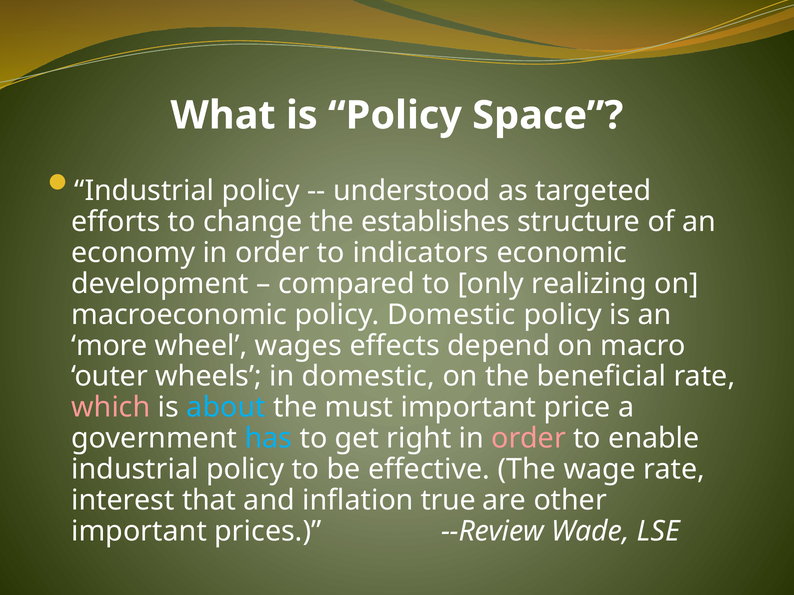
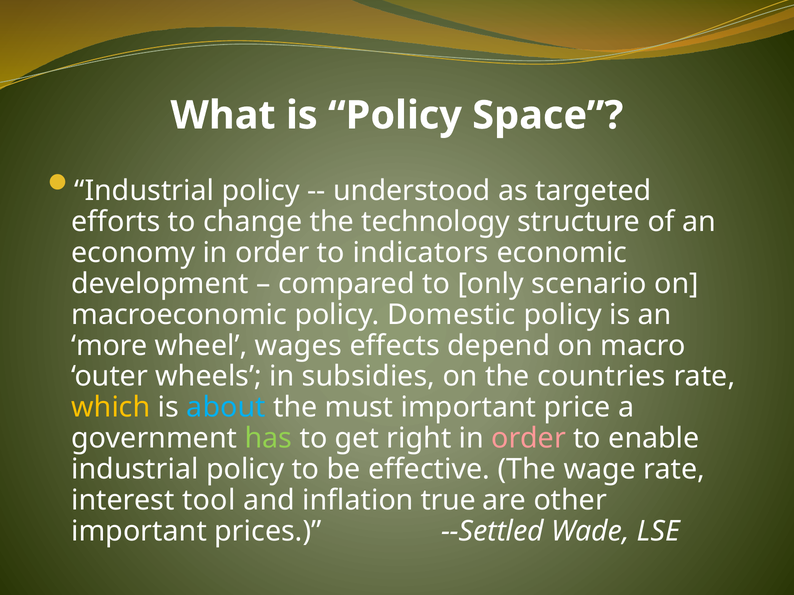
establishes: establishes -> technology (436, 222)
realizing: realizing -> scenario (589, 284)
in domestic: domestic -> subsidies (369, 377)
beneficial: beneficial -> countries (601, 377)
which colour: pink -> yellow (111, 408)
has colour: light blue -> light green (268, 439)
that: that -> tool (209, 501)
--Review: --Review -> --Settled (492, 532)
